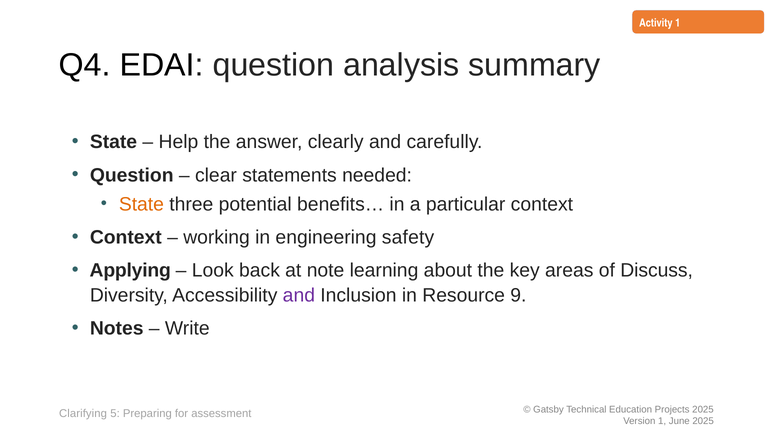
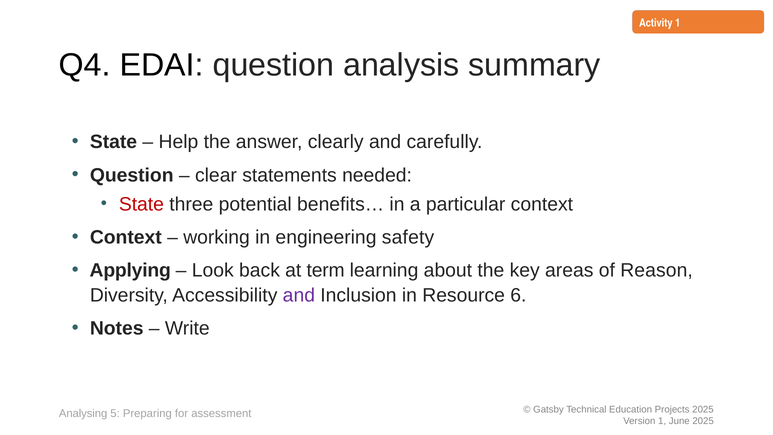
State colour: orange -> red (141, 204)
note: note -> term (326, 270)
Discuss: Discuss -> Reason (657, 270)
9: 9 -> 6 (518, 295)
Clarifying: Clarifying -> Analysing (83, 413)
